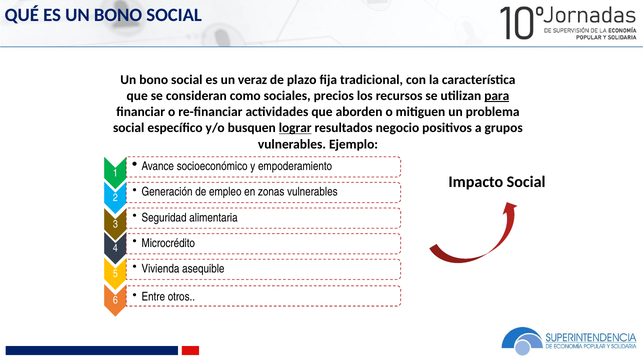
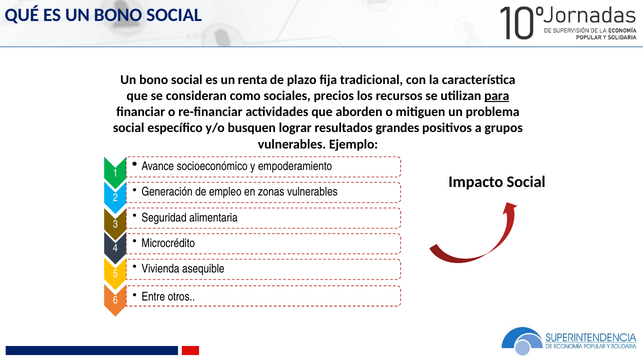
veraz: veraz -> renta (253, 80)
lograr underline: present -> none (295, 128)
negocio: negocio -> grandes (397, 128)
